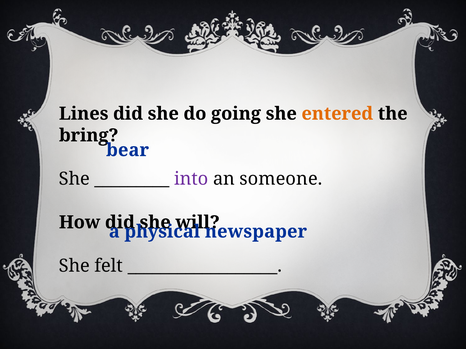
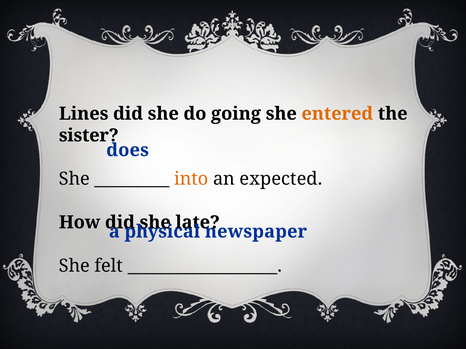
bring: bring -> sister (89, 136)
bear: bear -> does (128, 150)
into colour: purple -> orange (191, 179)
someone: someone -> expected (281, 179)
will: will -> late (198, 223)
